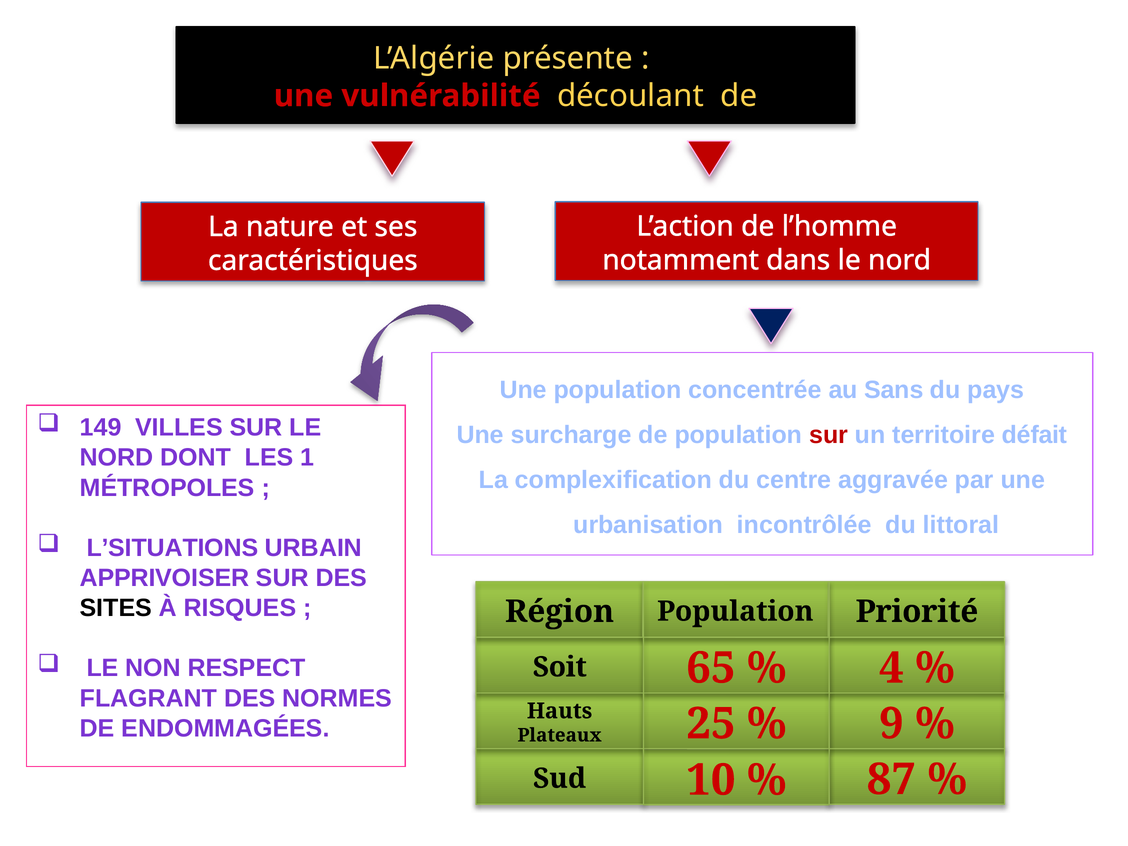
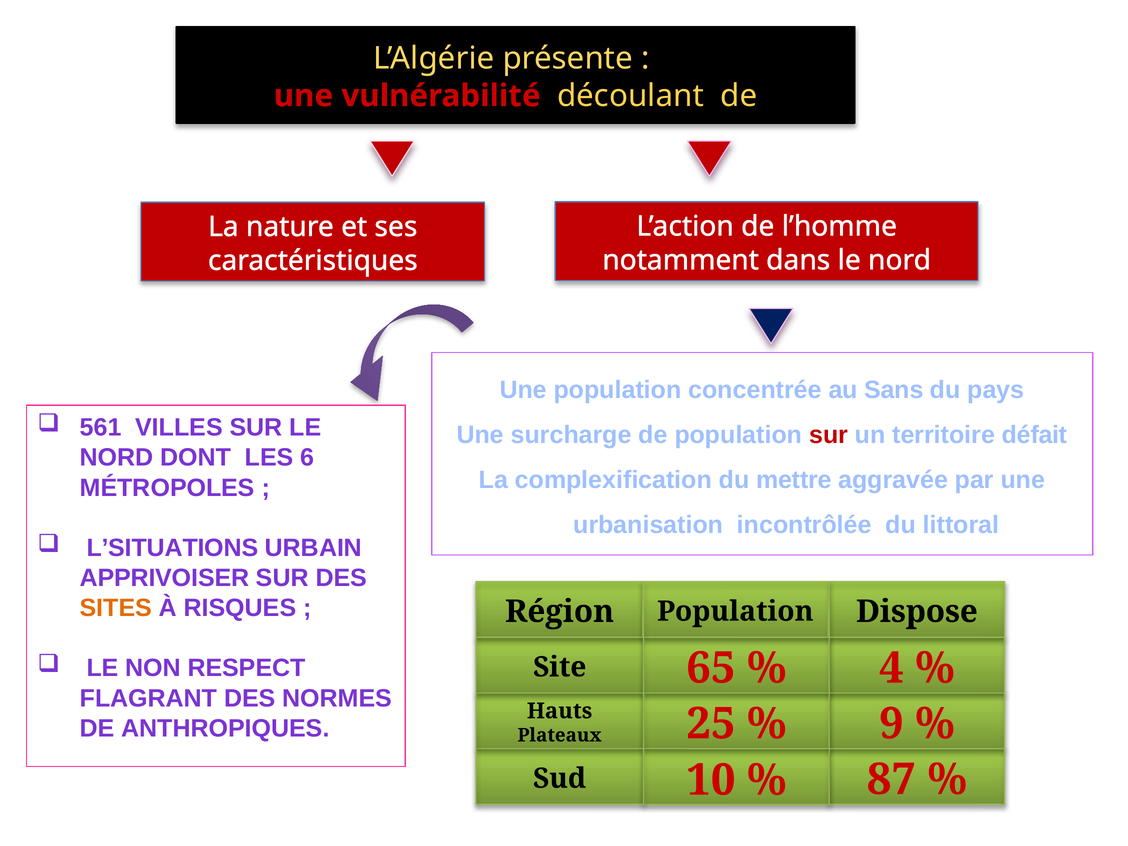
149: 149 -> 561 (101, 428)
1: 1 -> 6 (307, 458)
centre: centre -> mettre (794, 480)
SITES colour: black -> orange (116, 608)
Priorité: Priorité -> Dispose (917, 612)
Soit: Soit -> Site (560, 667)
ENDOMMAGÉES: ENDOMMAGÉES -> ANTHROPIQUES (225, 728)
